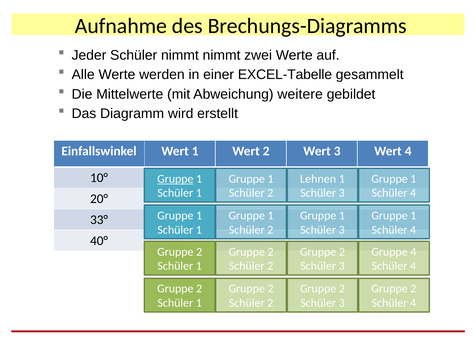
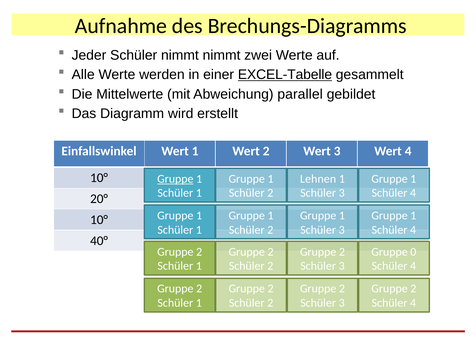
EXCEL-Tabelle underline: none -> present (285, 75)
weitere: weitere -> parallel (300, 94)
33°: 33° -> 10° (99, 220)
Gruppe 4: 4 -> 0 (413, 252)
